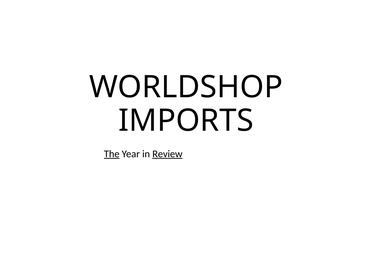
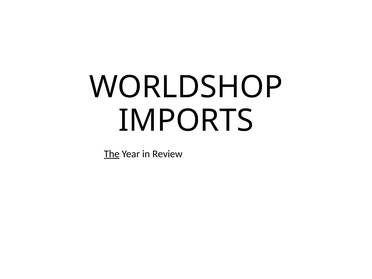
Review underline: present -> none (167, 154)
